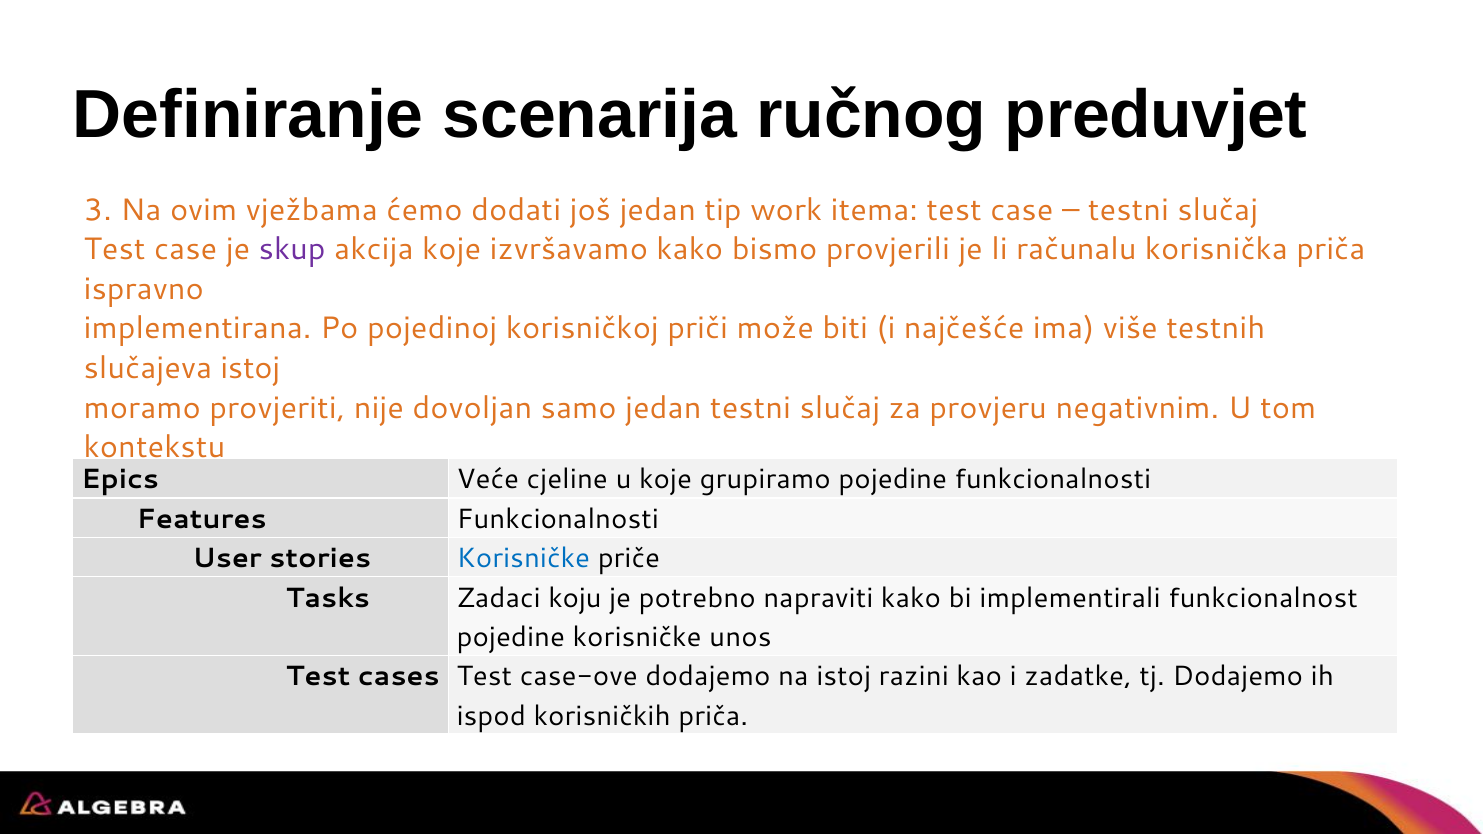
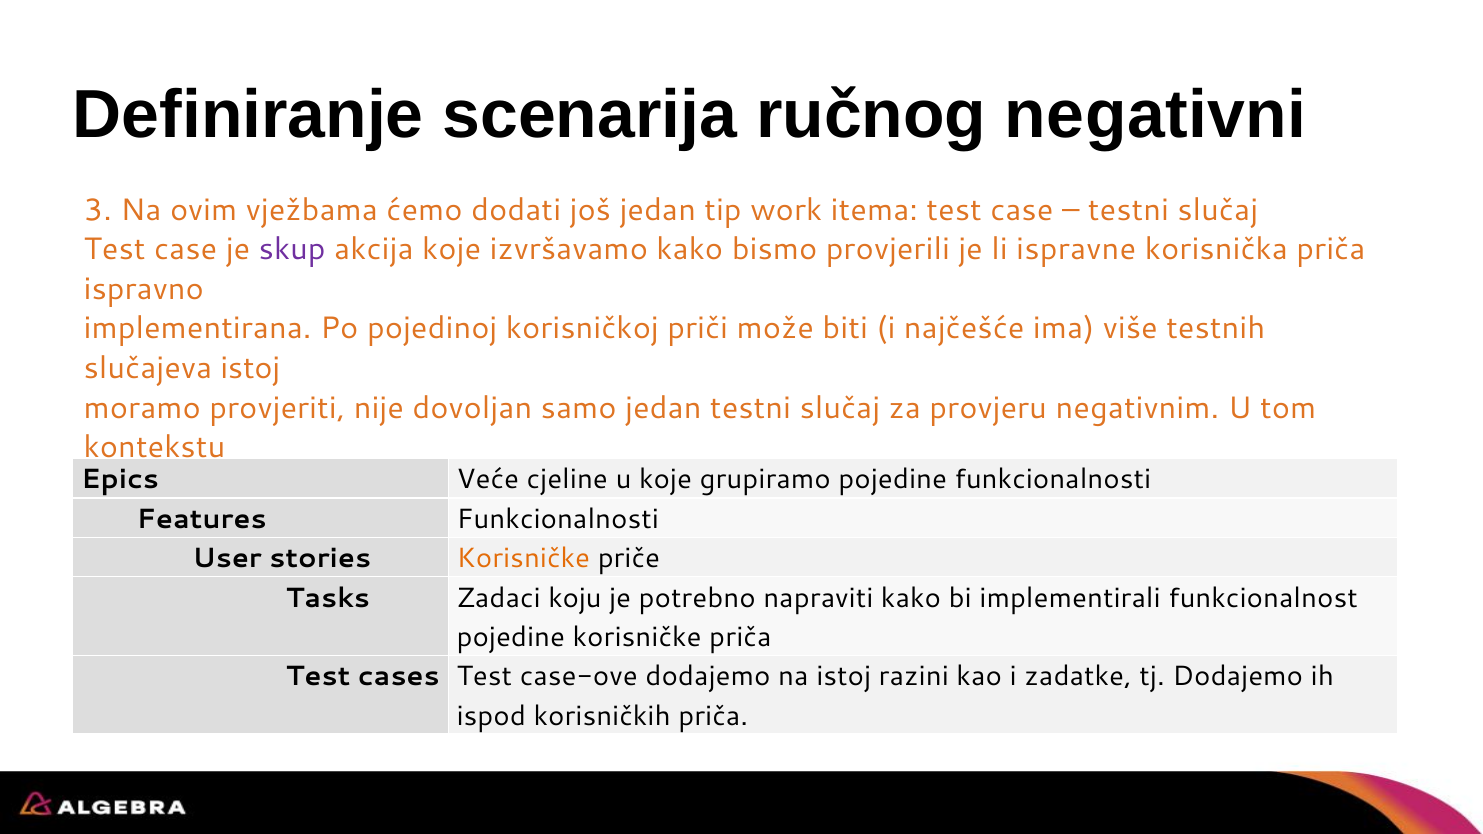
preduvjet: preduvjet -> negativni (1156, 115)
računalu: računalu -> ispravne (1076, 250)
Korisničke colour: blue -> orange (523, 559)
korisničke unos: unos -> priča (740, 637)
